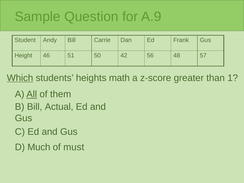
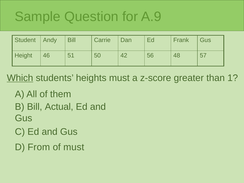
heights math: math -> must (119, 78)
All underline: present -> none (32, 94)
Much: Much -> From (39, 147)
